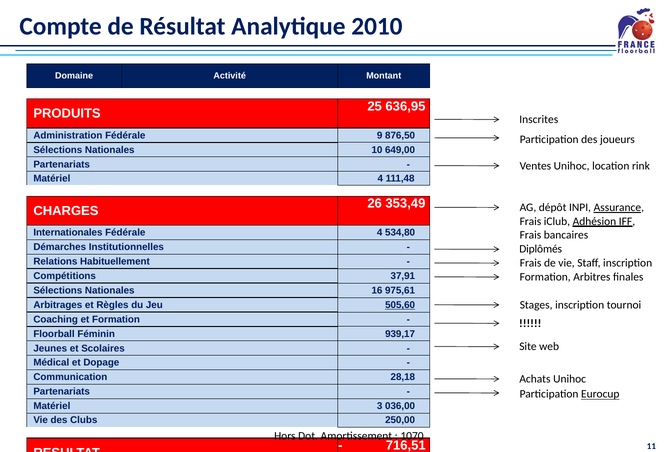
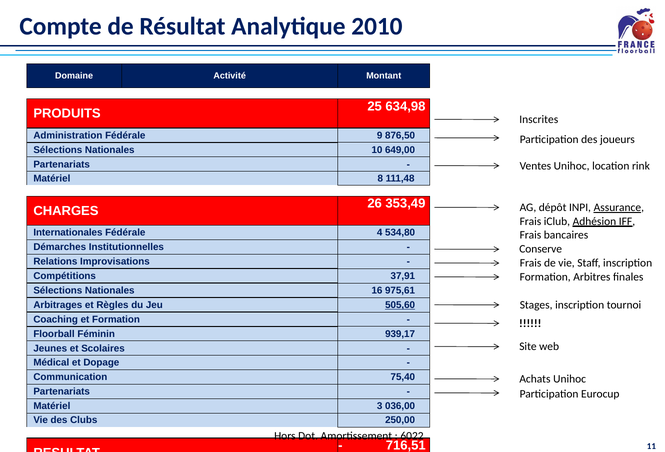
636,95: 636,95 -> 634,98 (405, 106)
Matériel 4: 4 -> 8 (380, 178)
Diplômés: Diplômés -> Conserve (541, 249)
Habituellement: Habituellement -> Improvisations (115, 261)
28,18: 28,18 -> 75,40 (403, 377)
Eurocup underline: present -> none (600, 394)
1070: 1070 -> 6022 (412, 436)
